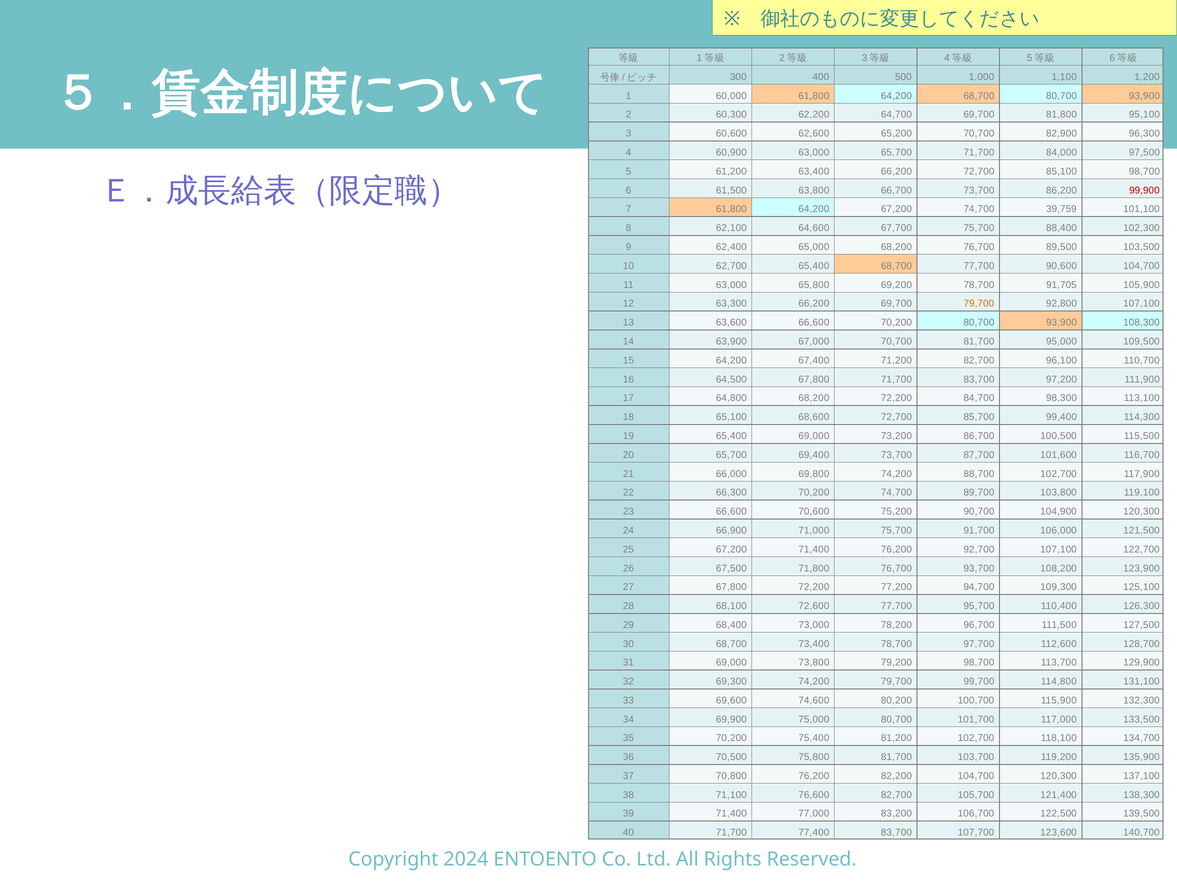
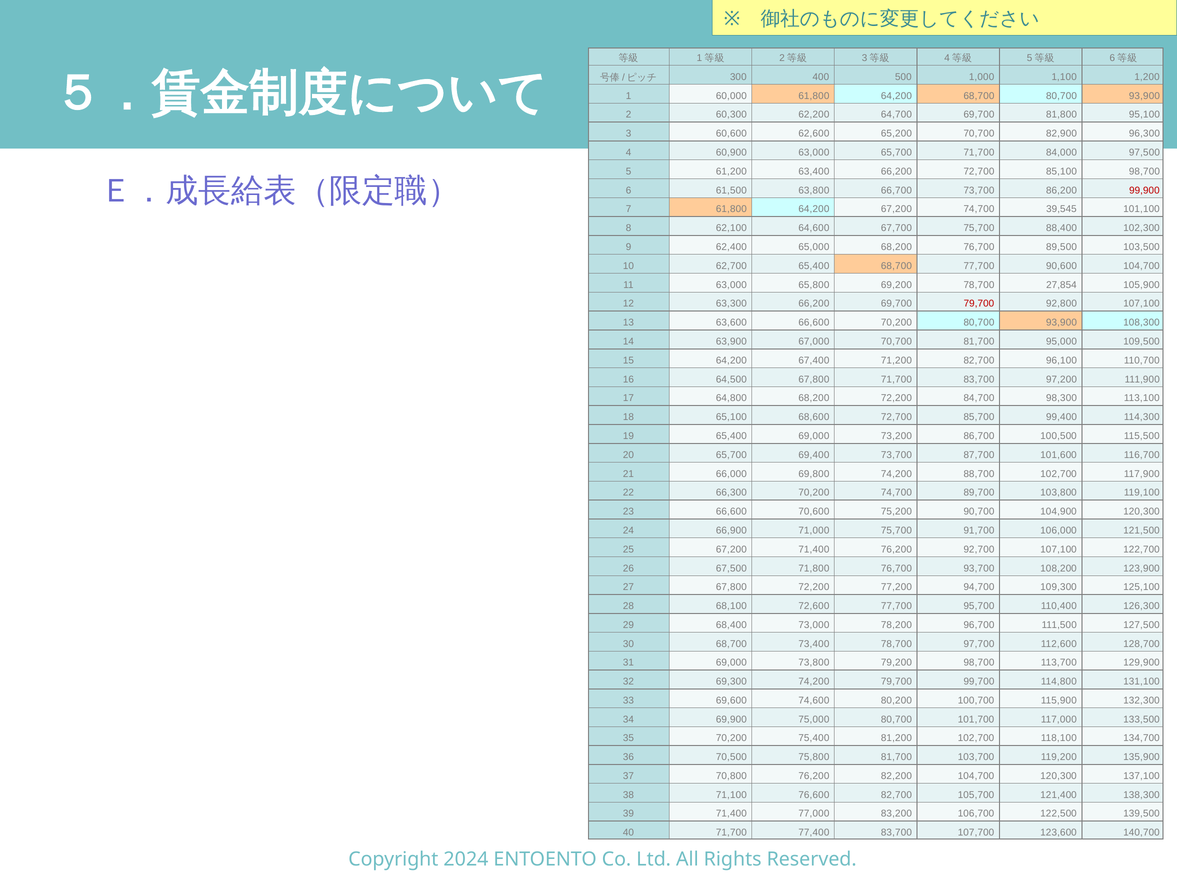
39,759: 39,759 -> 39,545 (1061, 209)
91,705: 91,705 -> 27,854 (1061, 285)
79,700 colour: orange -> red (979, 304)
